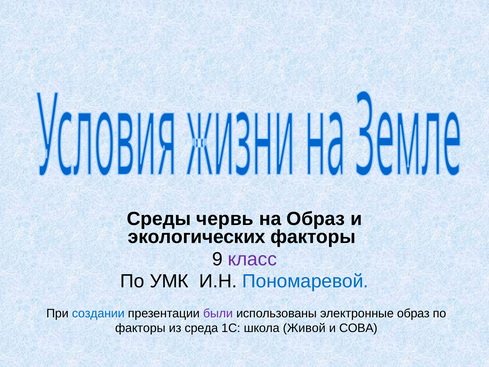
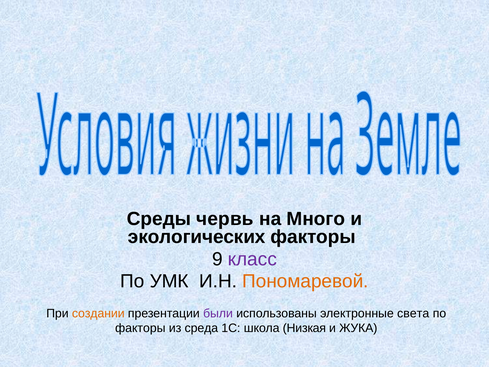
на Образ: Образ -> Много (316, 219)
Пономаревой colour: blue -> orange (305, 281)
создании colour: blue -> orange (98, 313)
электронные образ: образ -> света (413, 313)
Живой: Живой -> Низкая (304, 328)
СОВА: СОВА -> ЖУКА (358, 328)
